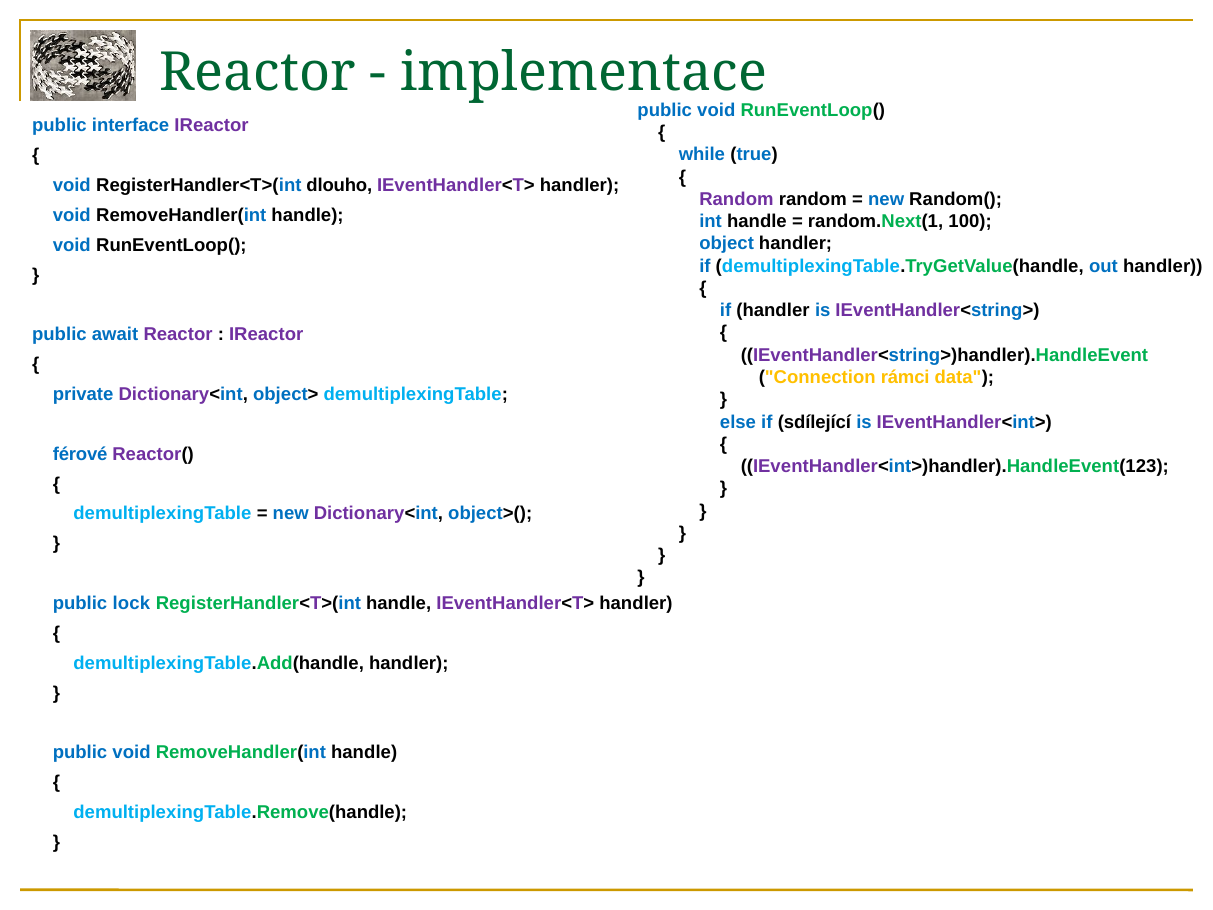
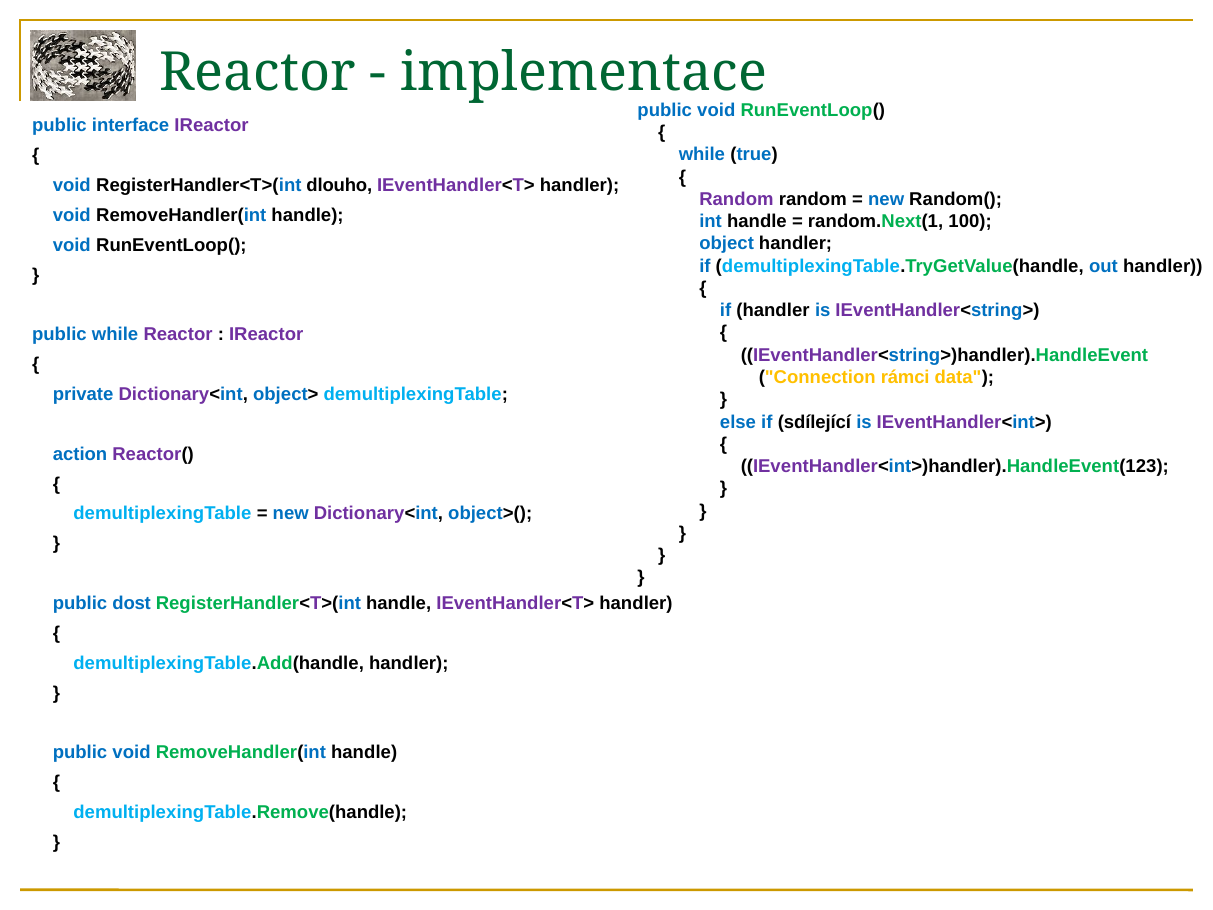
public await: await -> while (115, 335)
férové: férové -> action (80, 454)
lock: lock -> dost (132, 603)
